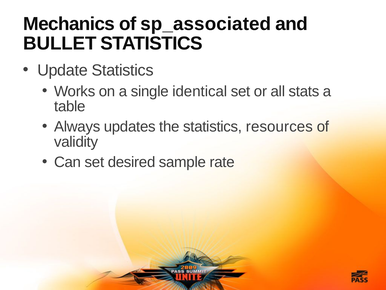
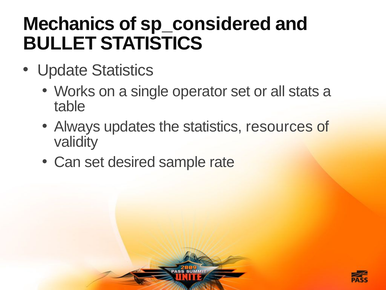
sp_associated: sp_associated -> sp_considered (206, 24)
identical: identical -> operator (200, 91)
